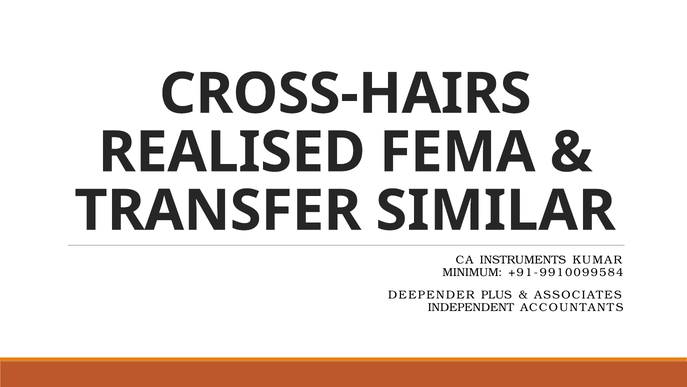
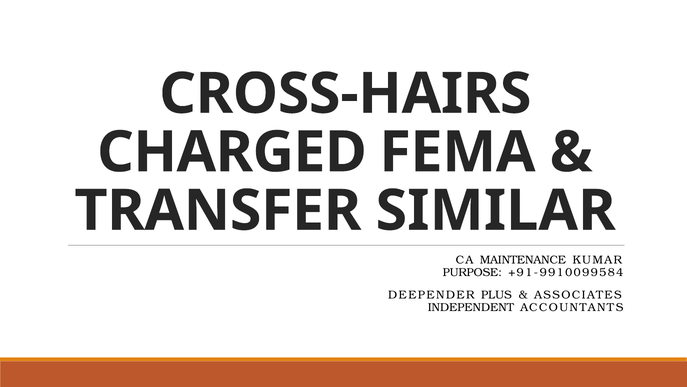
REALISED: REALISED -> CHARGED (232, 152)
INSTRUMENTS: INSTRUMENTS -> MAINTENANCE (523, 260)
MINIMUM: MINIMUM -> PURPOSE (472, 272)
